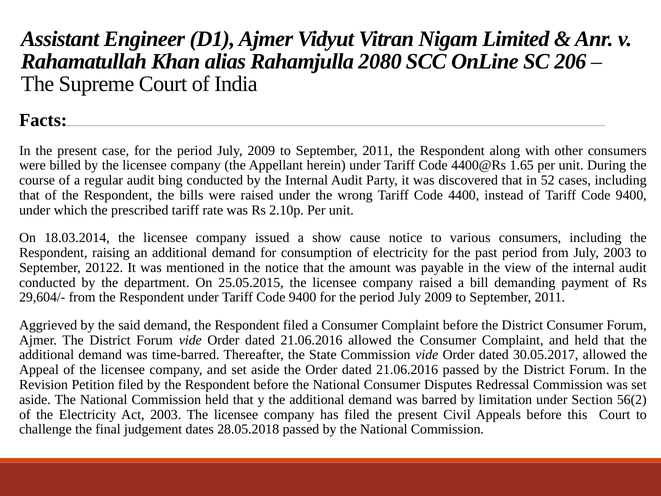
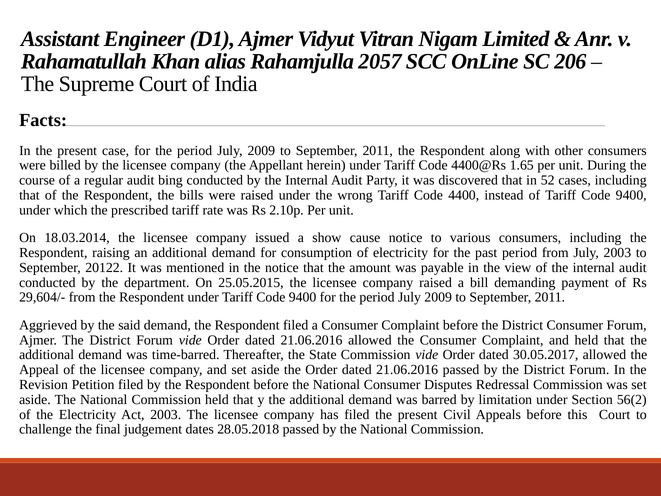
2080: 2080 -> 2057 (380, 61)
